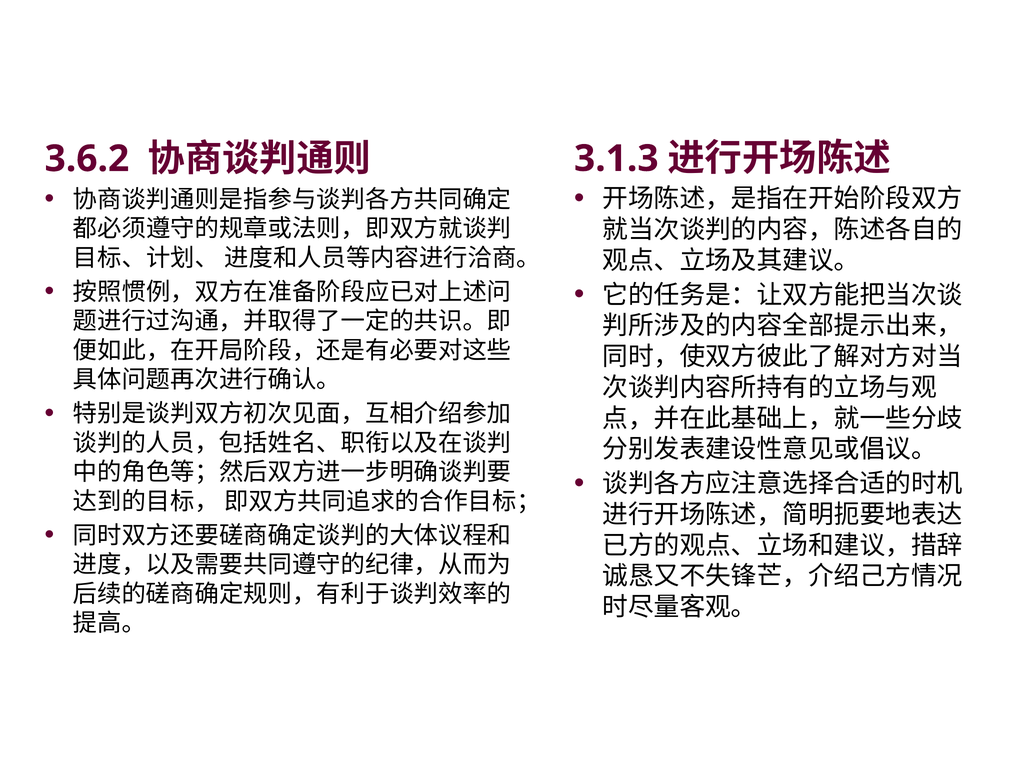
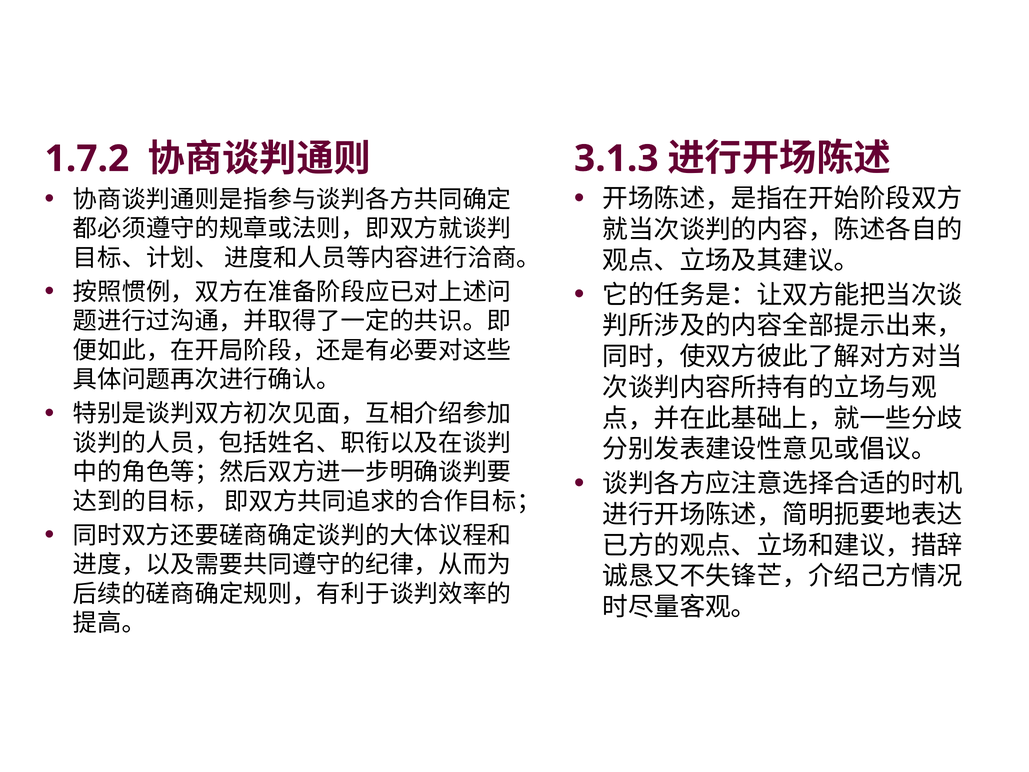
3.6.2: 3.6.2 -> 1.7.2 (87, 159)
